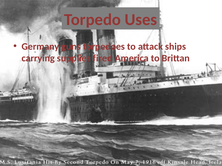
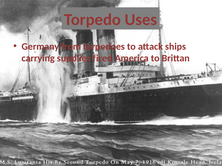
guns: guns -> from (71, 47)
